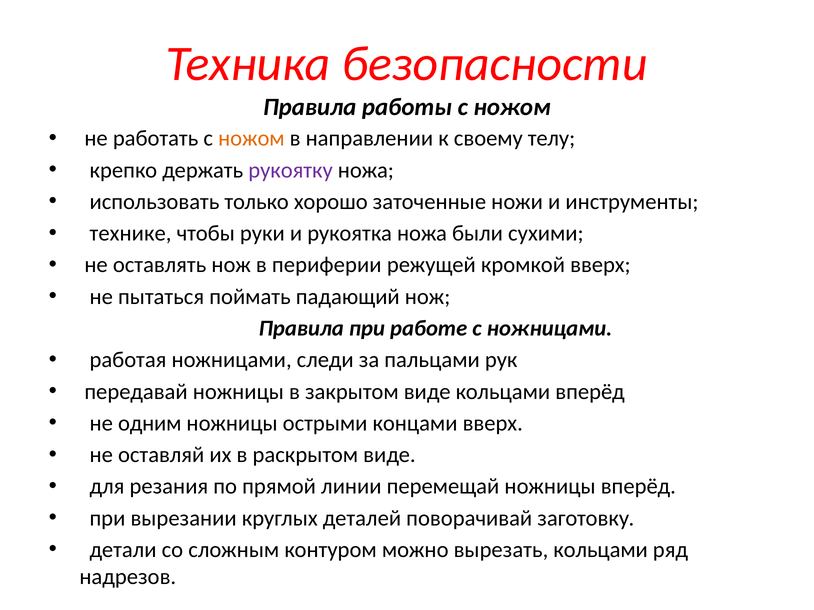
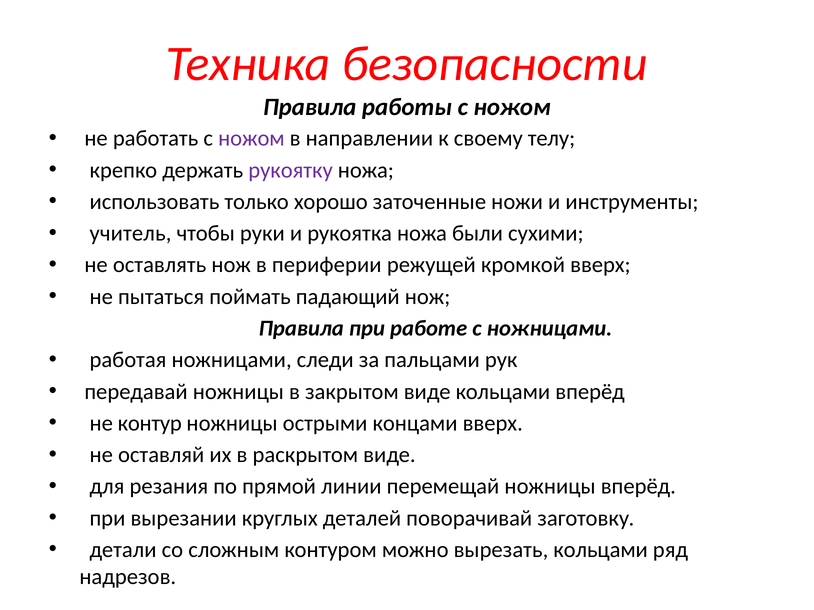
ножом colour: orange -> purple (251, 139)
технике: технике -> учитель (130, 234)
одним: одним -> контур (150, 424)
